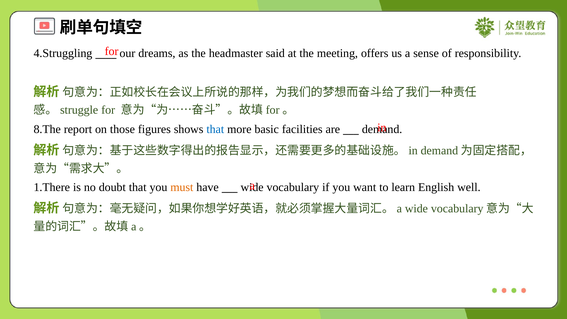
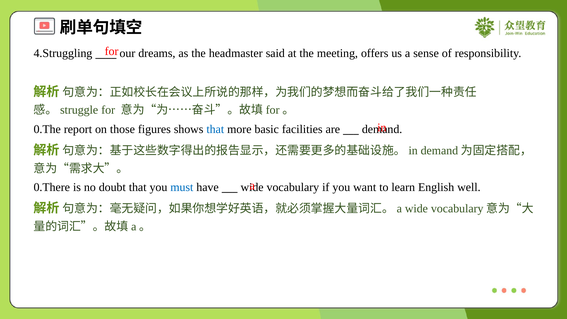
8.The: 8.The -> 0.The (47, 129)
1.There: 1.There -> 0.There (52, 187)
must colour: orange -> blue (182, 187)
